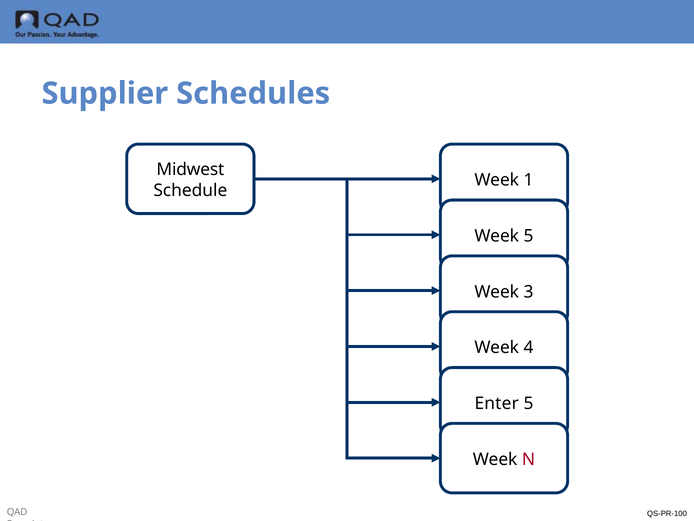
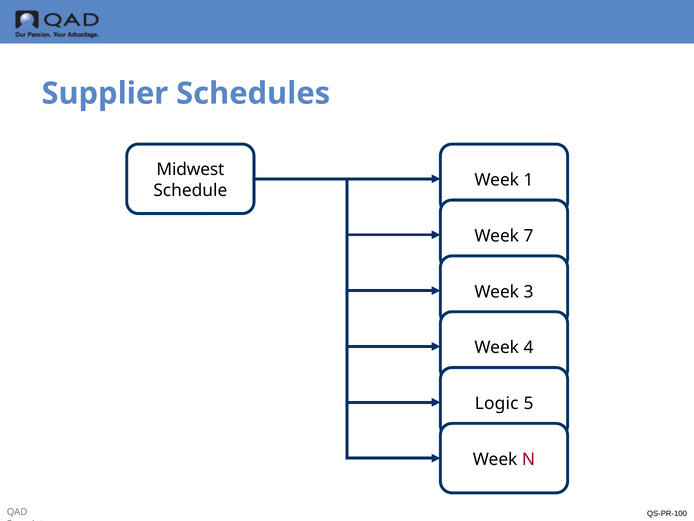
Week 5: 5 -> 7 (528, 236)
Enter: Enter -> Logic (497, 403)
